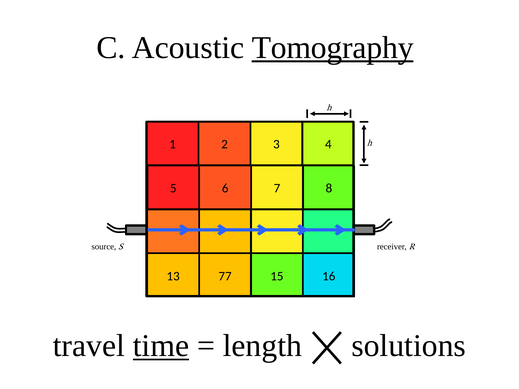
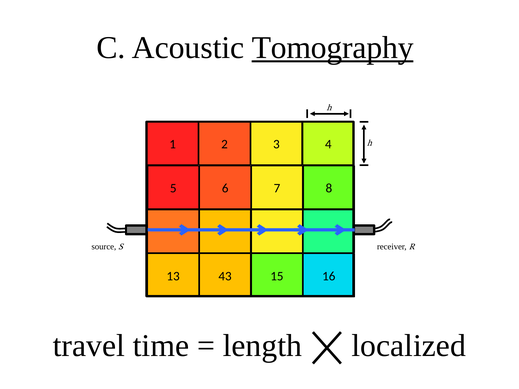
77: 77 -> 43 (225, 276)
time underline: present -> none (161, 346)
solutions: solutions -> localized (409, 346)
